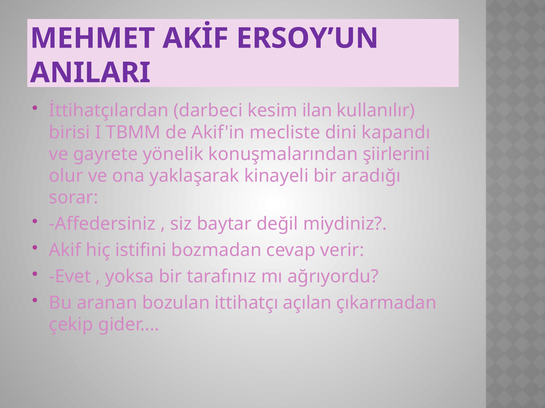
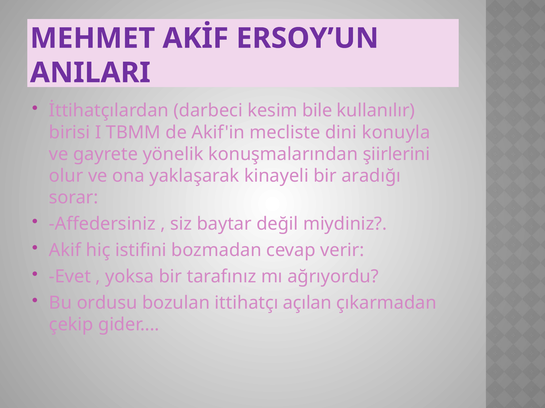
ilan: ilan -> bile (317, 111)
kapandı: kapandı -> konuyla (396, 133)
aranan: aranan -> ordusu (107, 303)
